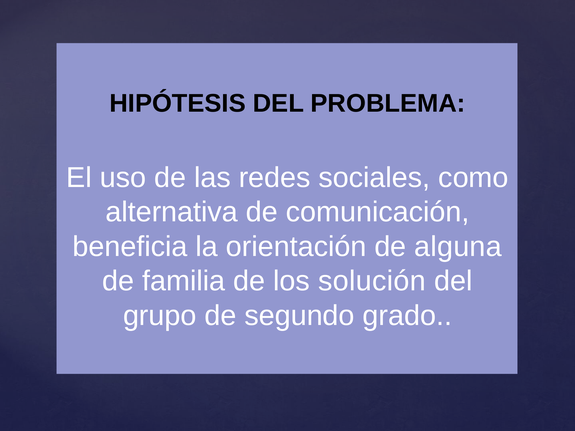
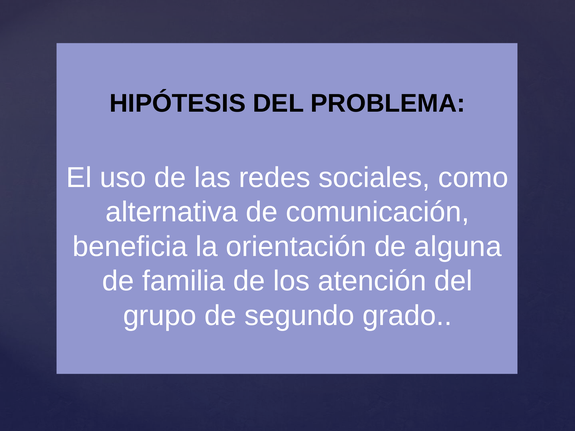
solución: solución -> atención (372, 281)
